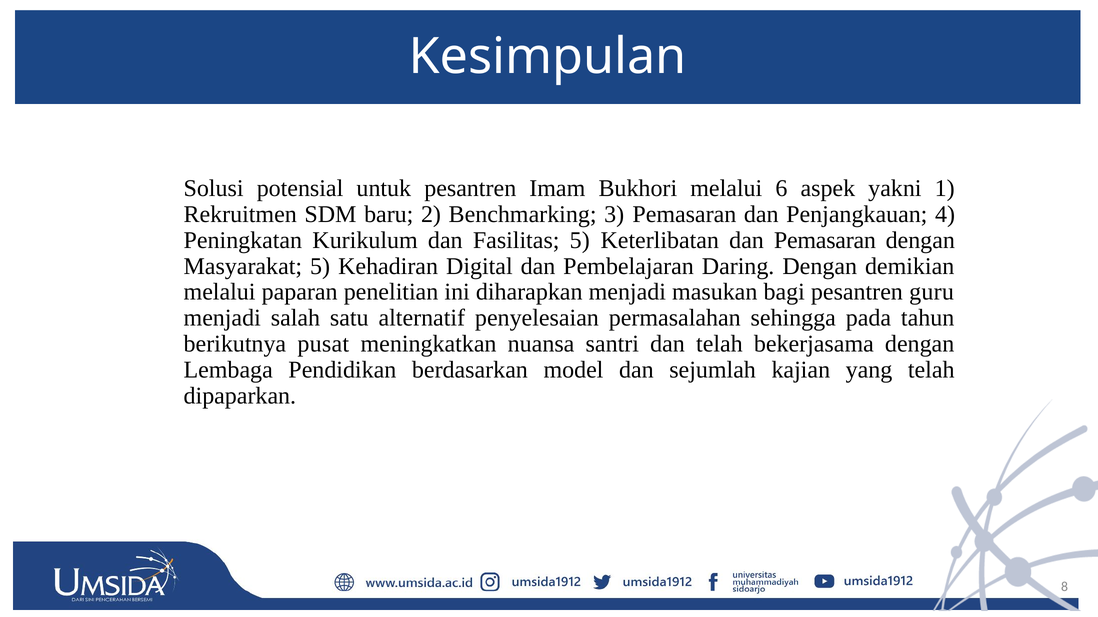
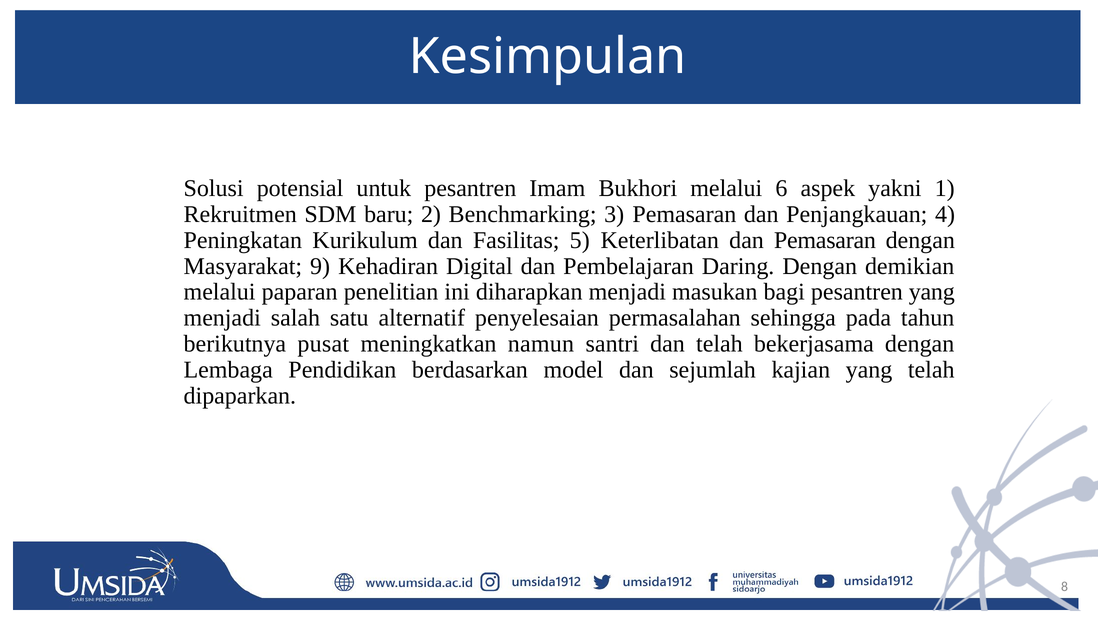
Masyarakat 5: 5 -> 9 (320, 266)
pesantren guru: guru -> yang (932, 292)
nuansa: nuansa -> namun (541, 344)
